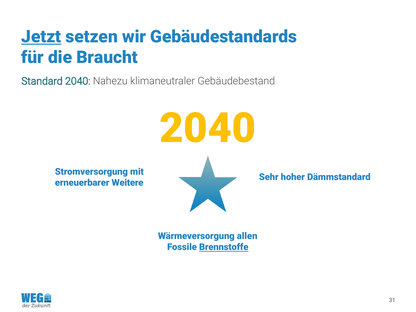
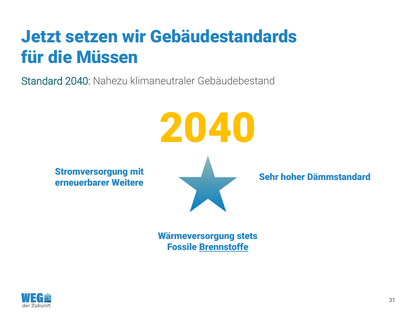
Jetzt underline: present -> none (41, 37)
Braucht: Braucht -> Müssen (107, 58)
allen: allen -> stets (247, 236)
